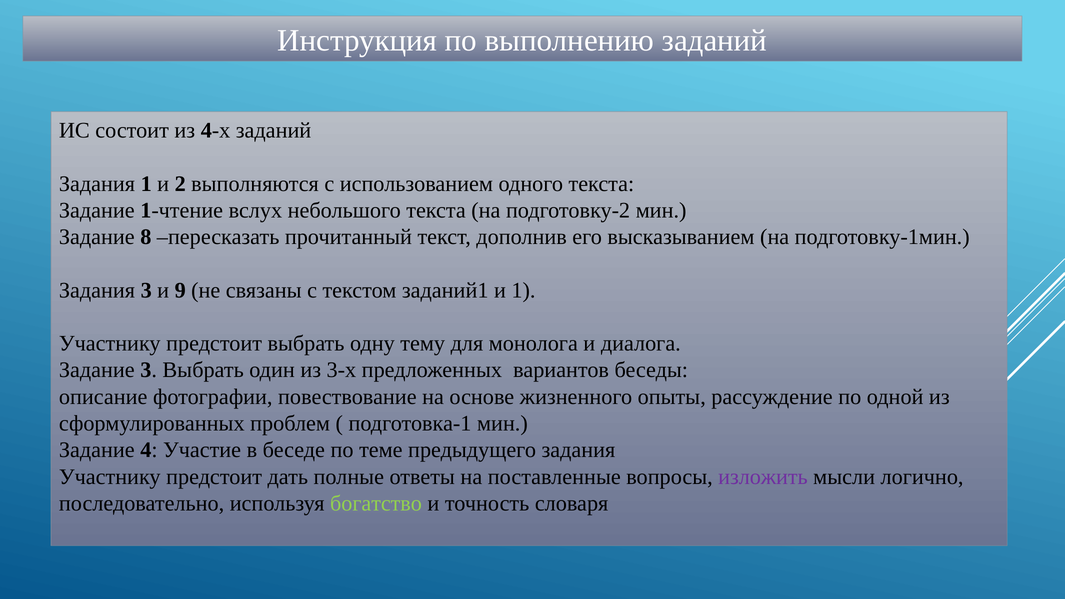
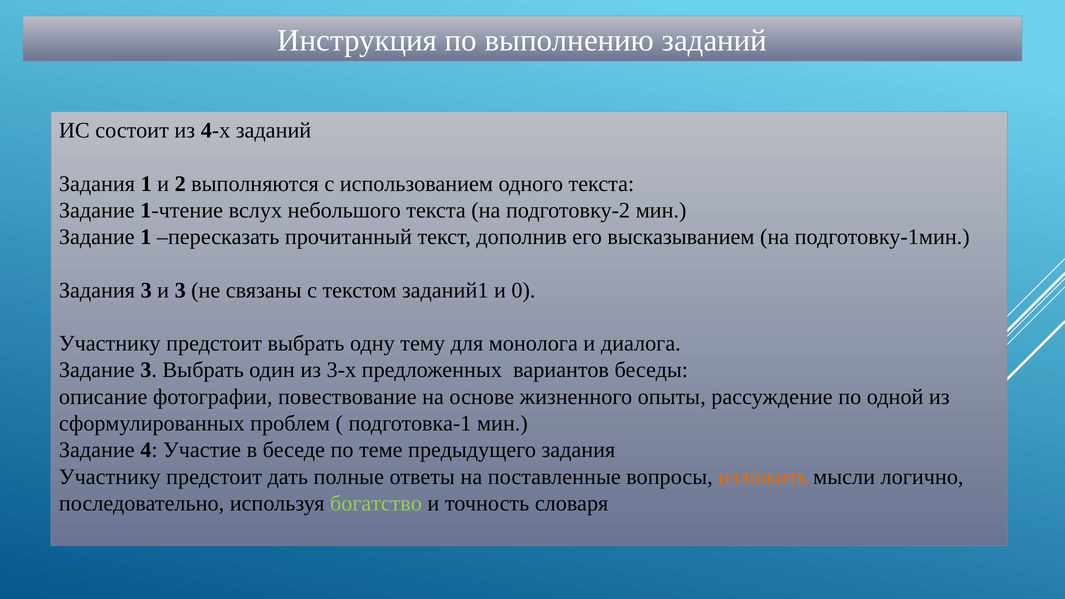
Задание 8: 8 -> 1 (146, 237)
и 9: 9 -> 3 (180, 290)
и 1: 1 -> 0 (523, 290)
изложить colour: purple -> orange (763, 477)
